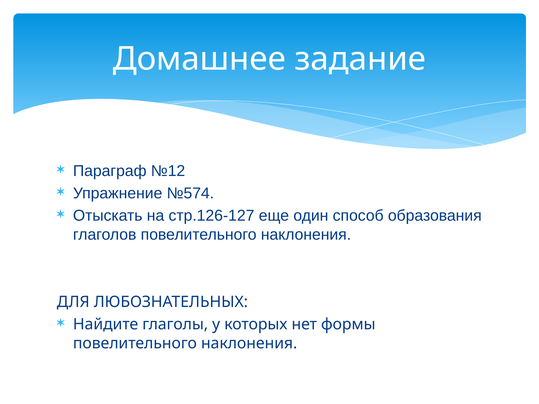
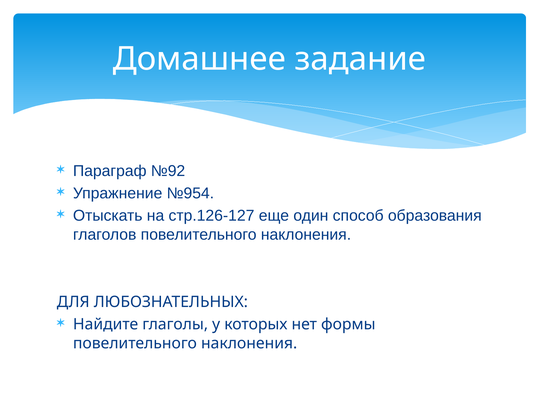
№12: №12 -> №92 (168, 171)
№574: №574 -> №954 (190, 193)
